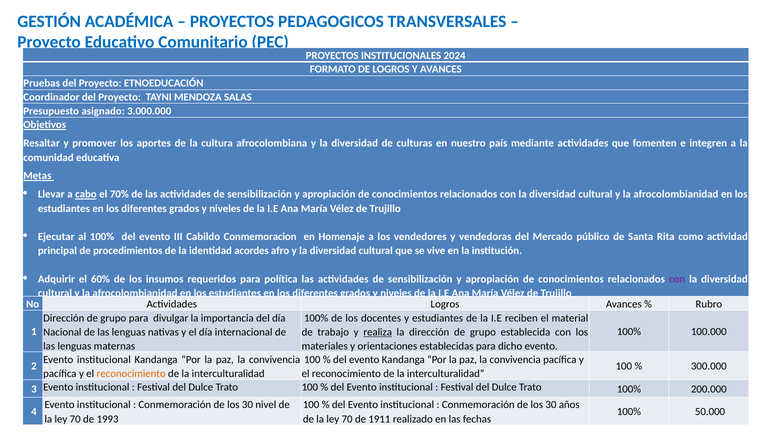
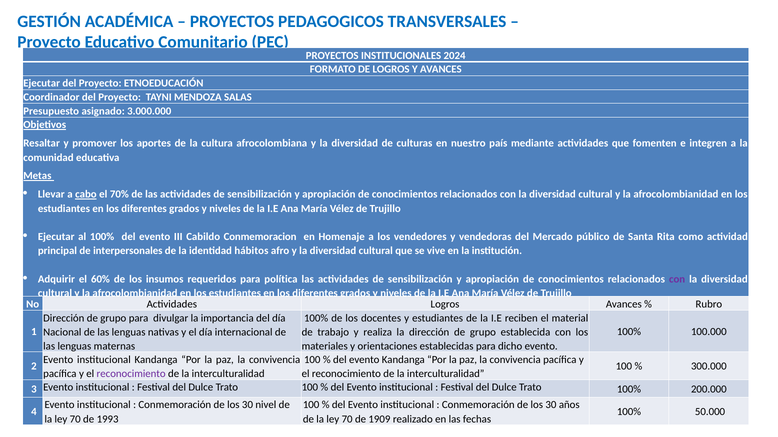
Pruebas: Pruebas -> Ejecutar (42, 83)
procedimientos: procedimientos -> interpersonales (128, 251)
acordes: acordes -> hábitos (251, 251)
realiza underline: present -> none (378, 333)
reconocimiento colour: orange -> purple (131, 374)
1911: 1911 -> 1909 (379, 420)
